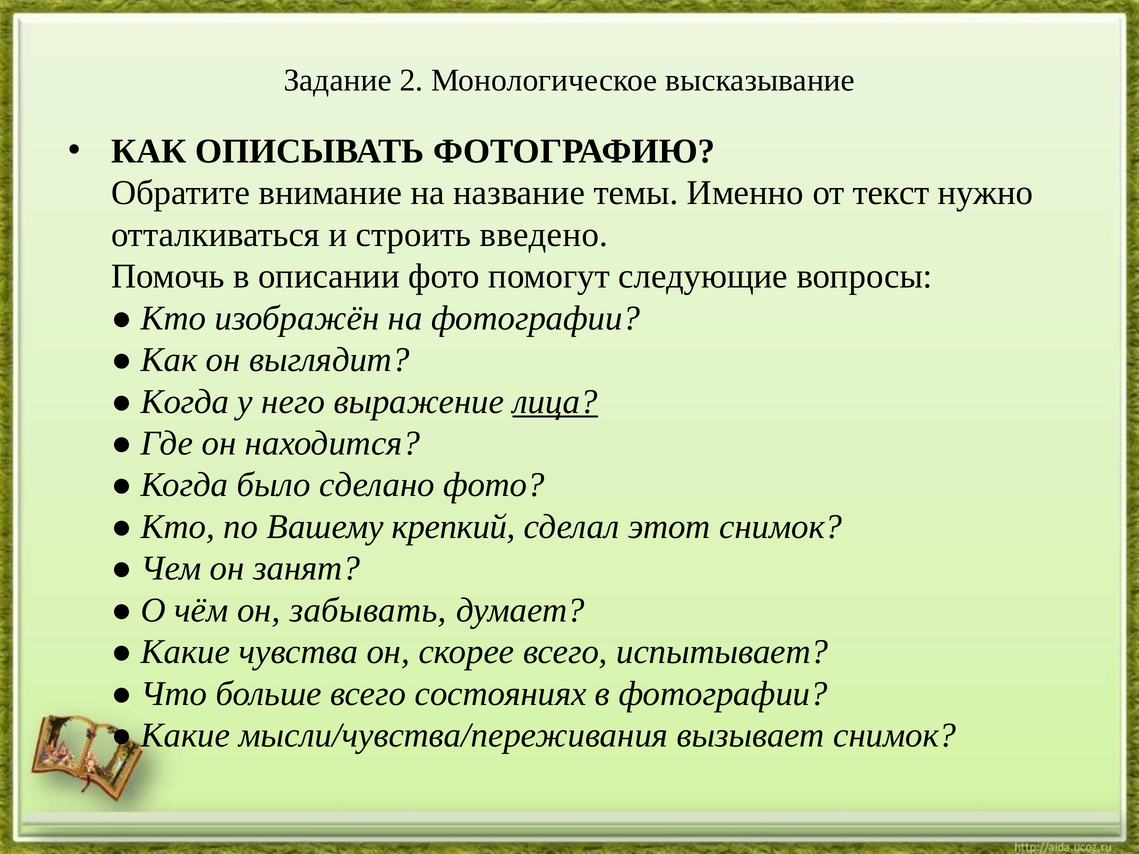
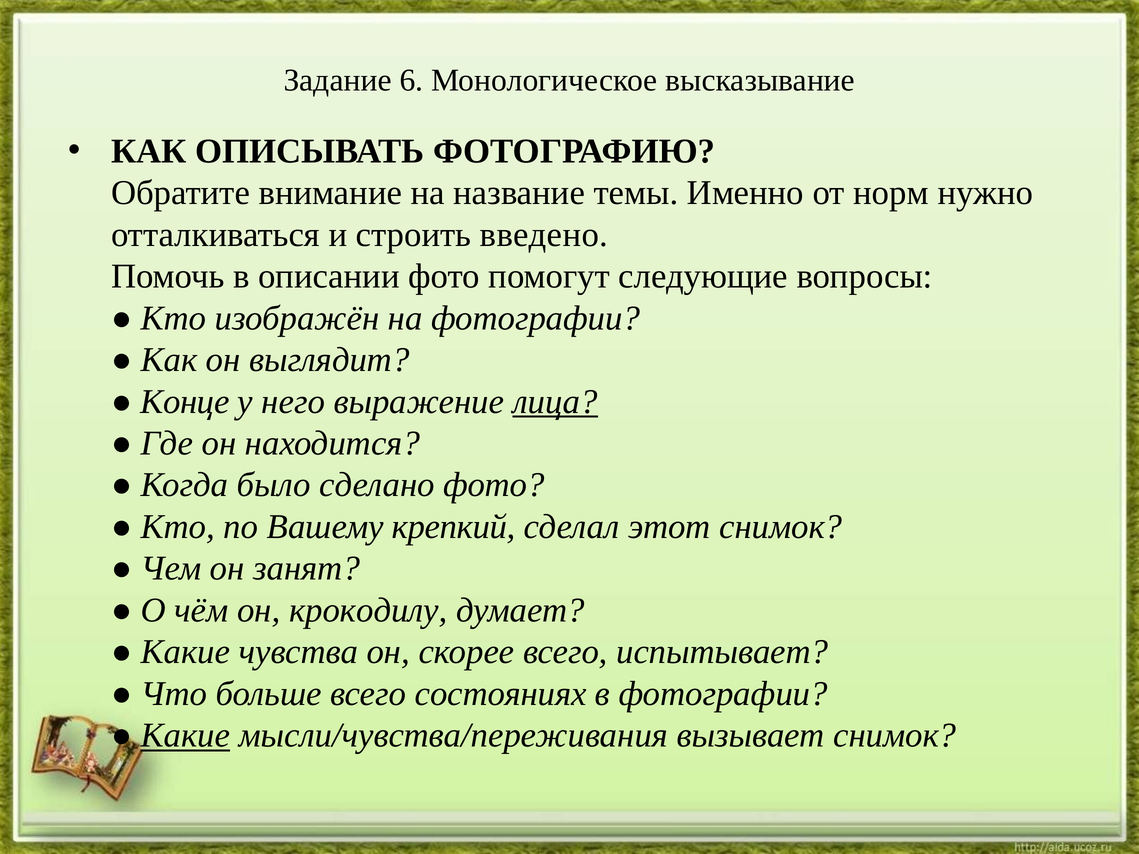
2: 2 -> 6 (411, 80)
текст: текст -> норм (891, 193)
Когда: Когда -> Конце (185, 402)
забывать: забывать -> крокодилу (368, 610)
Какие underline: none -> present (185, 736)
